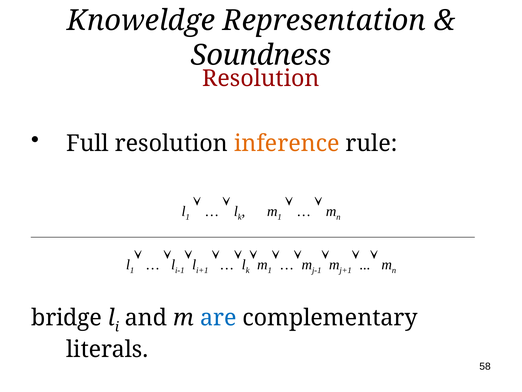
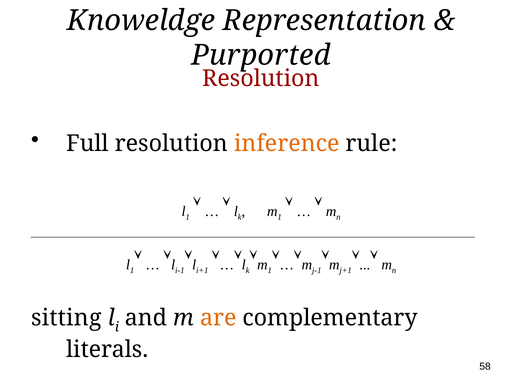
Soundness: Soundness -> Purported (261, 55)
bridge: bridge -> sitting (66, 317)
are colour: blue -> orange (218, 317)
